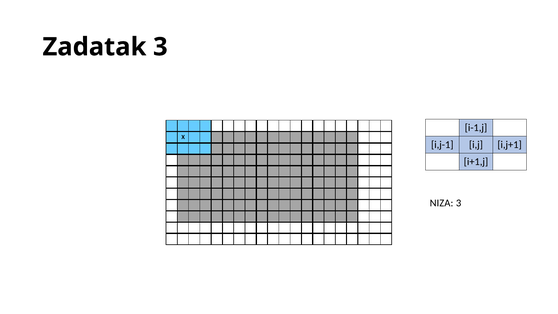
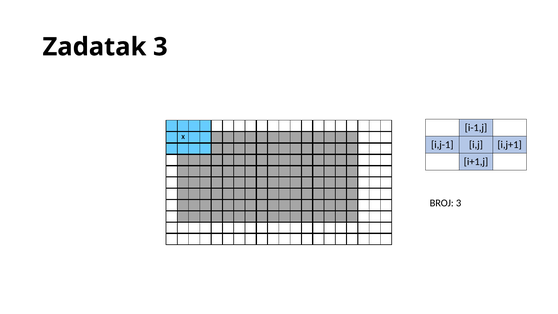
NIZA: NIZA -> BROJ (442, 203)
